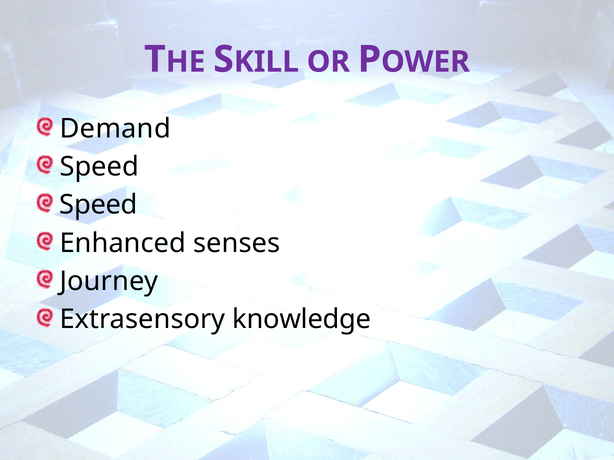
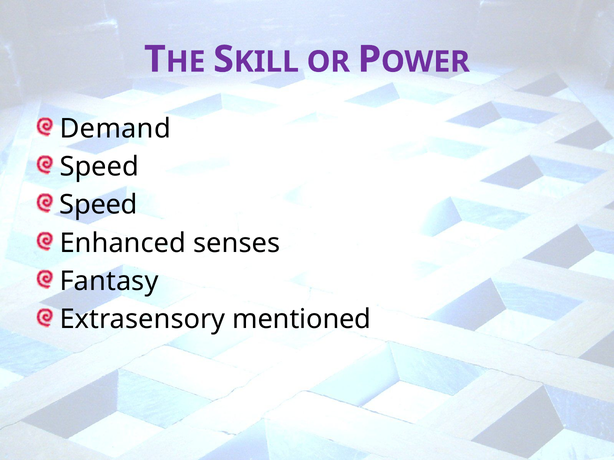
Journey: Journey -> Fantasy (109, 282)
knowledge: knowledge -> mentioned (302, 320)
